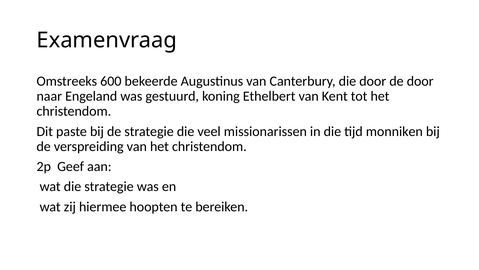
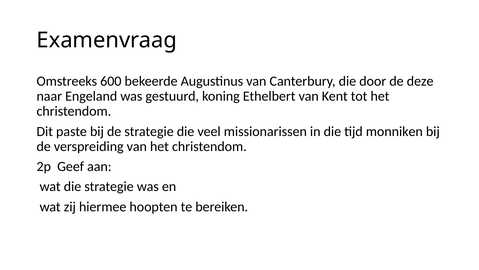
de door: door -> deze (420, 81)
